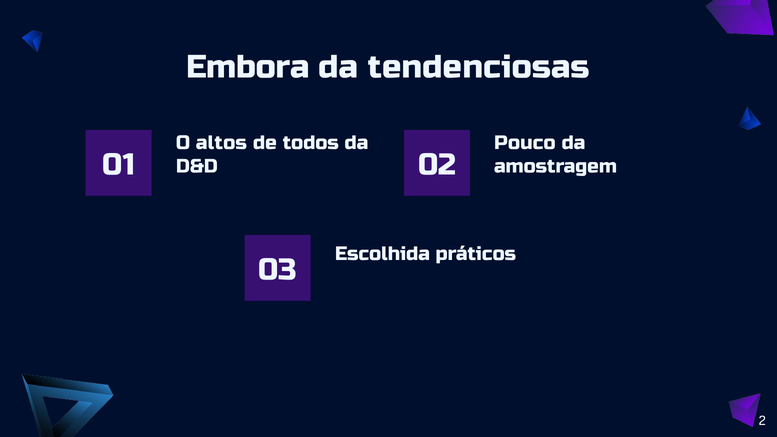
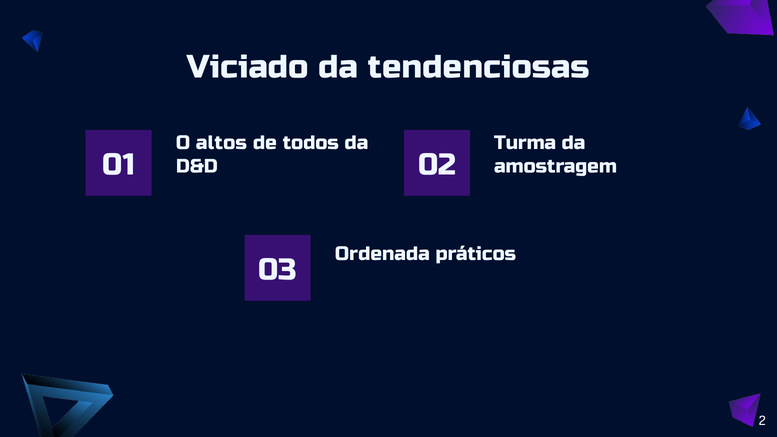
Embora: Embora -> Viciado (248, 67)
Pouco: Pouco -> Turma (525, 143)
Escolhida: Escolhida -> Ordenada (382, 254)
